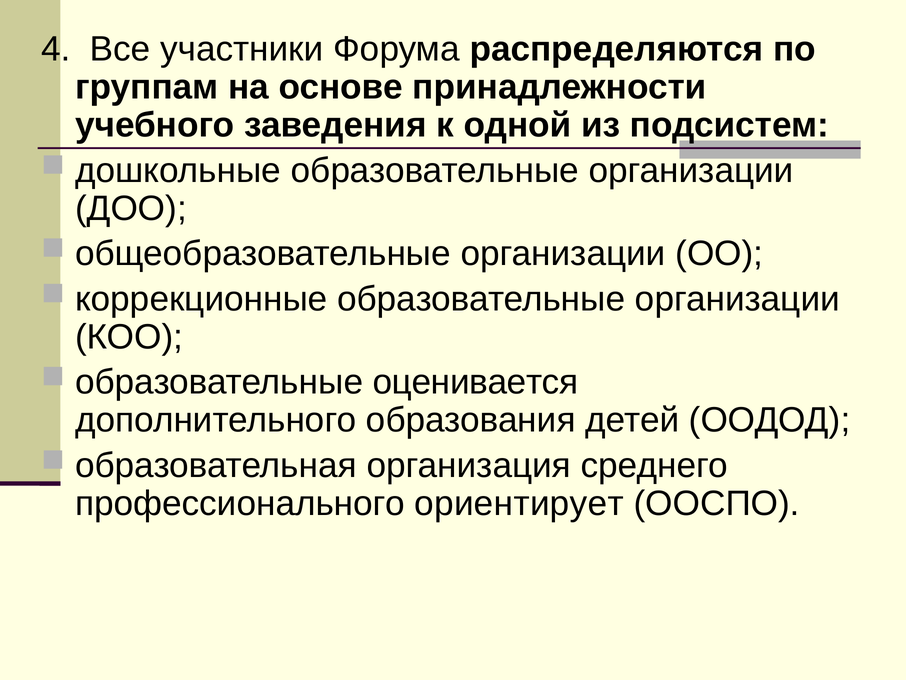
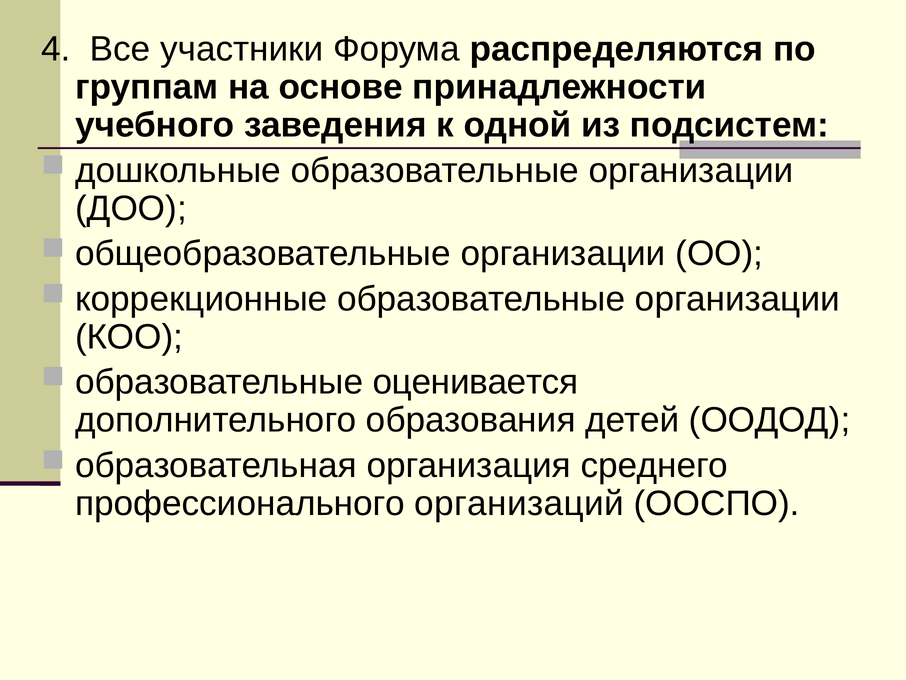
ориентирует: ориентирует -> организаций (519, 503)
